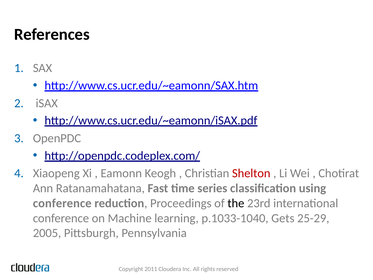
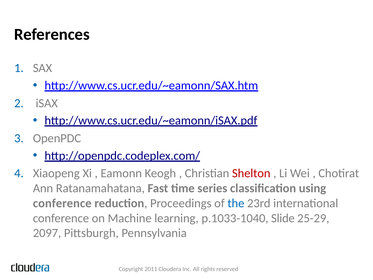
the colour: black -> blue (236, 203)
Gets: Gets -> Slide (283, 218)
2005: 2005 -> 2097 (47, 233)
